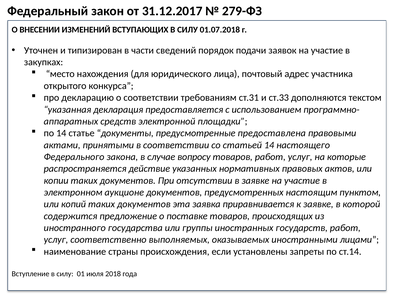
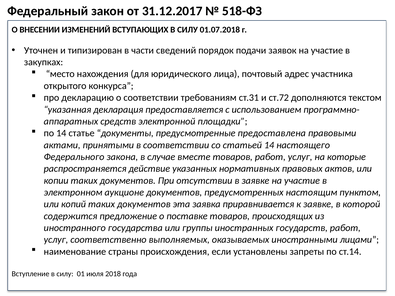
279-ФЗ: 279-ФЗ -> 518-ФЗ (242, 11)
ст.33: ст.33 -> ст.72 (279, 98)
вопросу: вопросу -> вместе (194, 157)
